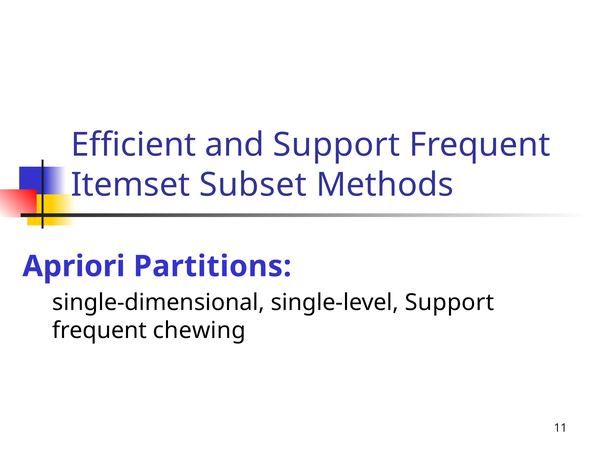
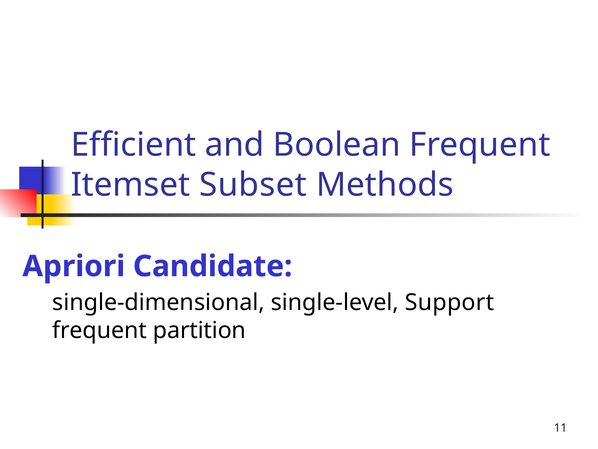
and Support: Support -> Boolean (337, 145)
Partitions: Partitions -> Candidate (213, 266)
chewing: chewing -> partition (199, 330)
